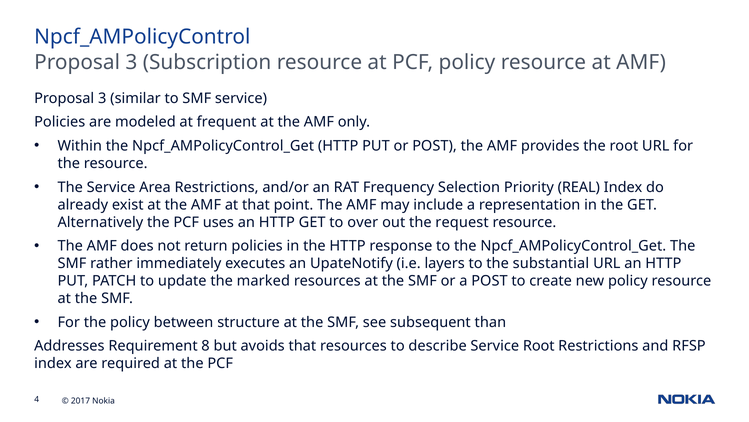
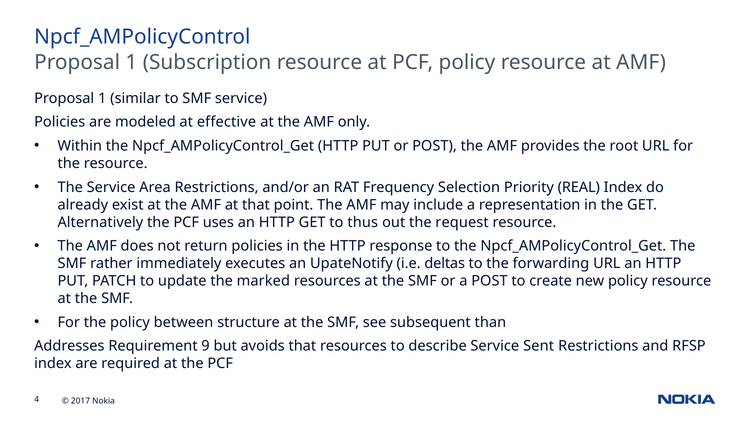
3: 3 -> 1 (131, 62)
3: 3 -> 1 (102, 98)
frequent: frequent -> effective (226, 122)
over: over -> thus (363, 222)
layers: layers -> deltas (445, 263)
substantial: substantial -> forwarding (551, 263)
8: 8 -> 9 (206, 346)
Service Root: Root -> Sent (539, 346)
